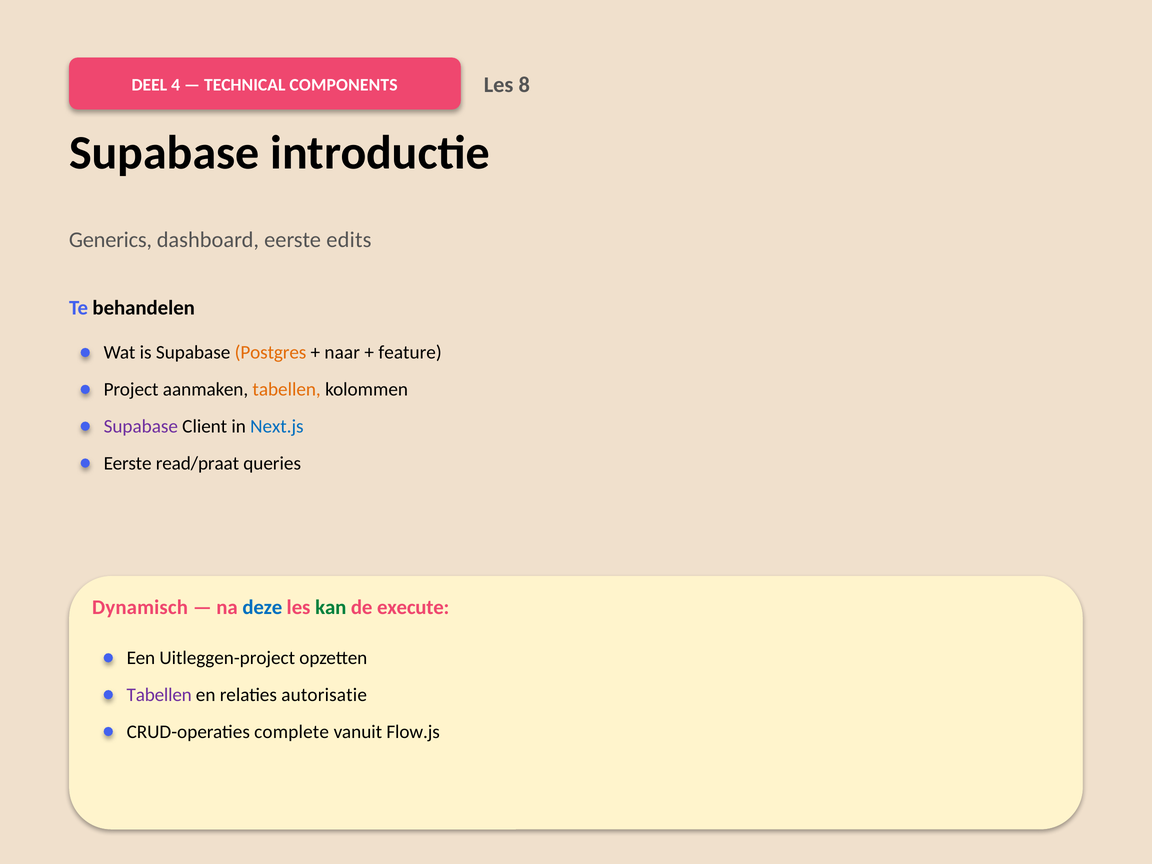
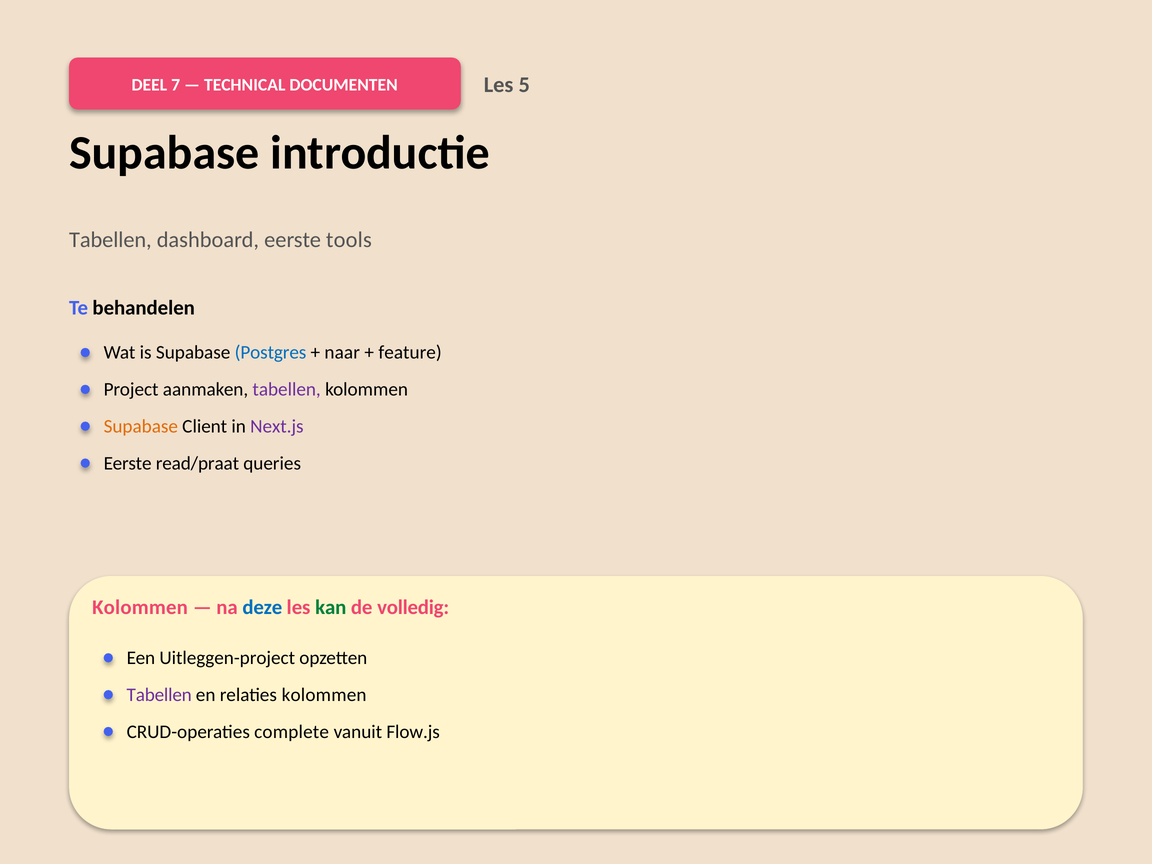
4: 4 -> 7 (176, 85)
COMPONENTS: COMPONENTS -> DOCUMENTEN (344, 85)
8: 8 -> 5 (524, 85)
Generics: Generics -> Tabellen (110, 240)
edits: edits -> tools (349, 240)
Postgres colour: orange -> blue (271, 353)
tabellen colour: orange -> purple (287, 390)
Supabase colour: purple -> orange (141, 426)
Next.js colour: blue -> purple (277, 426)
Dynamisch: Dynamisch -> Kolommen (140, 607)
execute: execute -> volledig (413, 607)
relaties autorisatie: autorisatie -> kolommen (324, 695)
